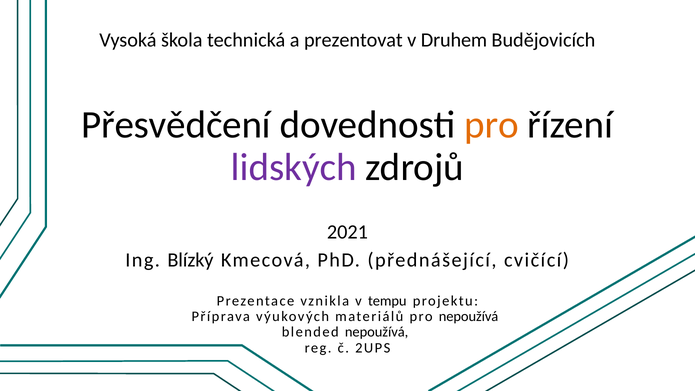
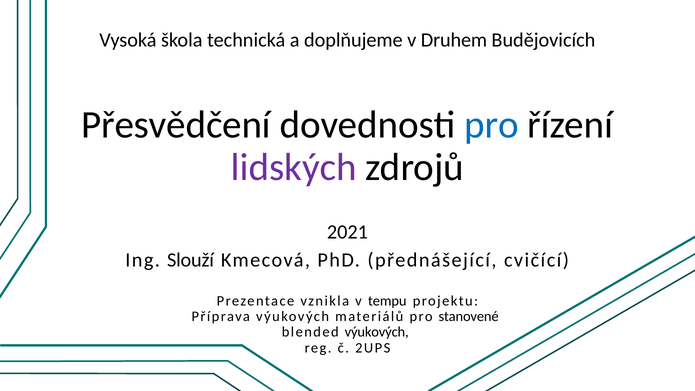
prezentovat: prezentovat -> doplňujeme (353, 40)
pro colour: orange -> blue (492, 125)
Blízký: Blízký -> Slouží (191, 260)
pro nepoužívá: nepoužívá -> stanovené (469, 317)
blended nepoužívá: nepoužívá -> výukových (377, 332)
